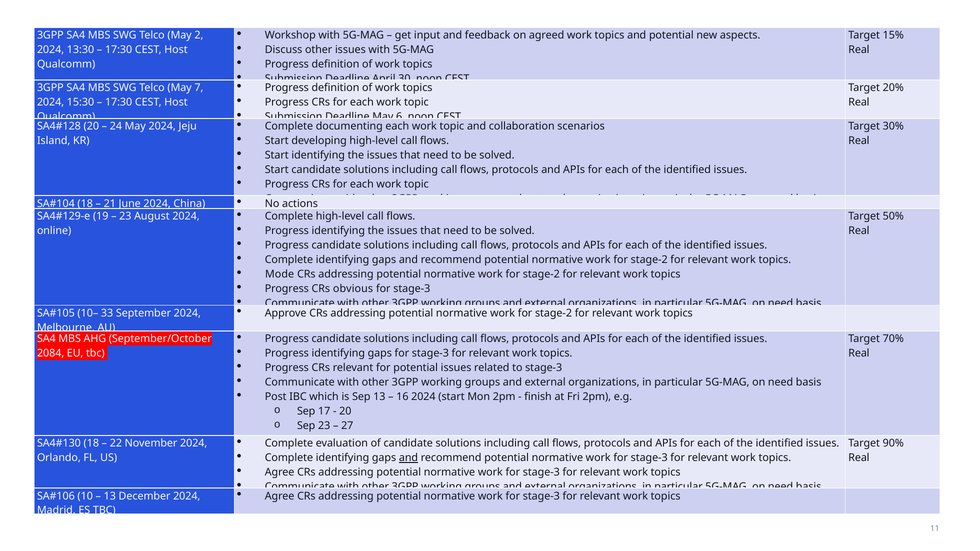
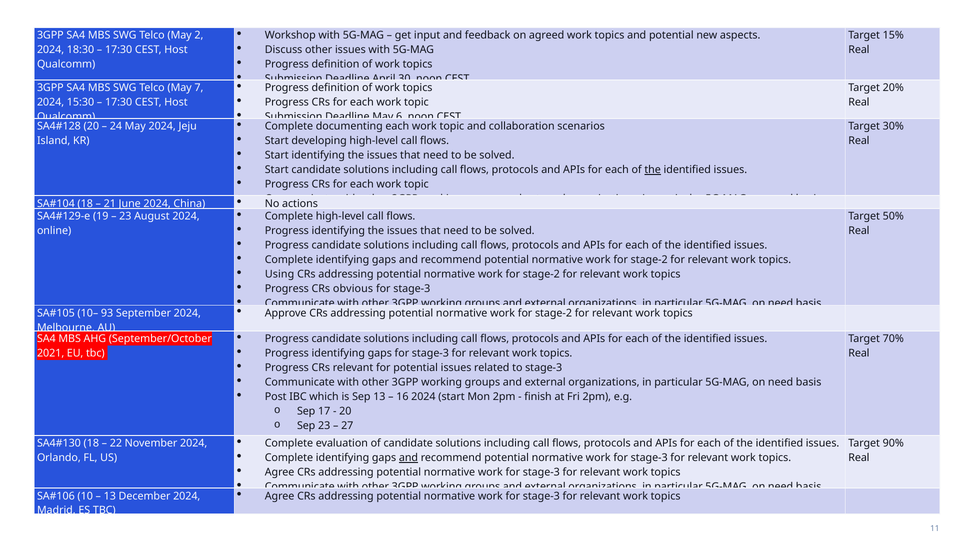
13:30: 13:30 -> 18:30 (81, 50)
the underline: none -> present (653, 170)
Mode: Mode -> Using (280, 274)
33: 33 -> 93 (107, 313)
2084: 2084 -> 2021 (51, 353)
